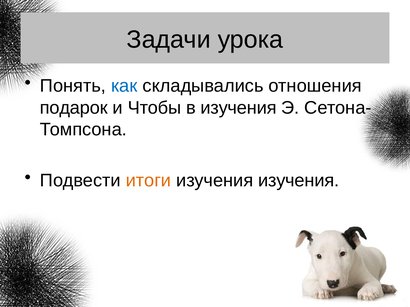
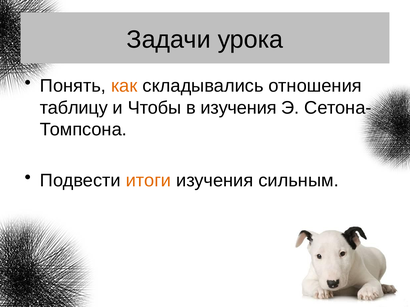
как colour: blue -> orange (124, 86)
подарок: подарок -> таблицу (74, 108)
изучения изучения: изучения -> сильным (299, 181)
